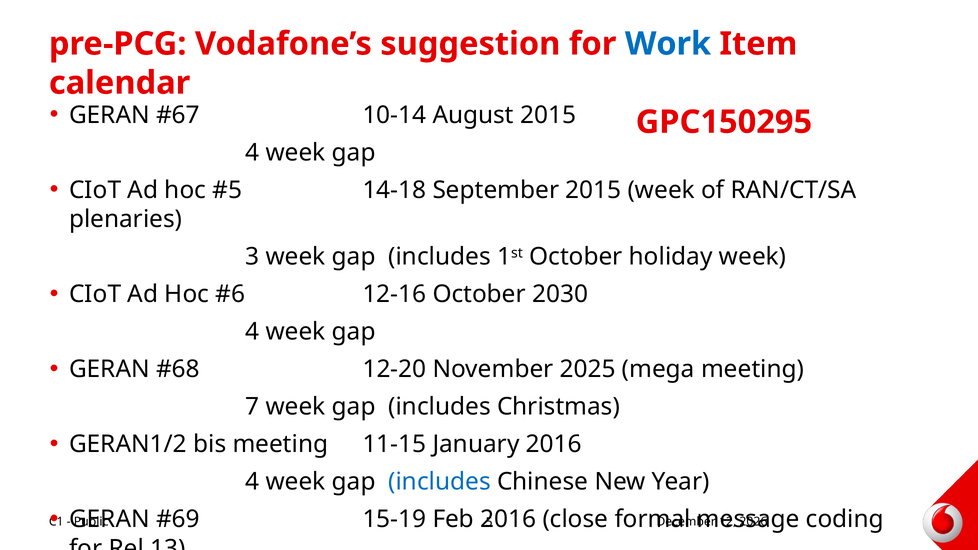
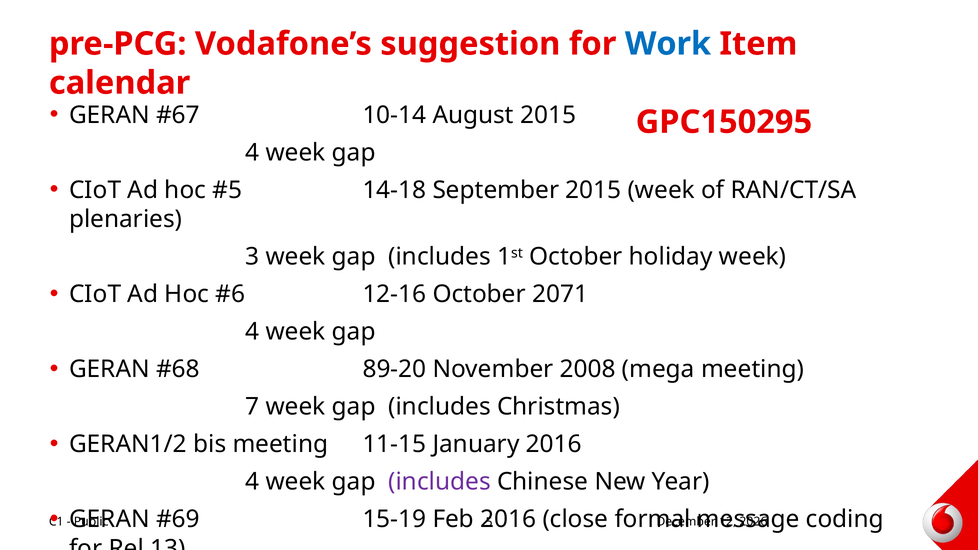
2030: 2030 -> 2071 (560, 294)
12-20: 12-20 -> 89-20 (394, 369)
2025: 2025 -> 2008 (588, 369)
includes colour: blue -> purple (440, 482)
